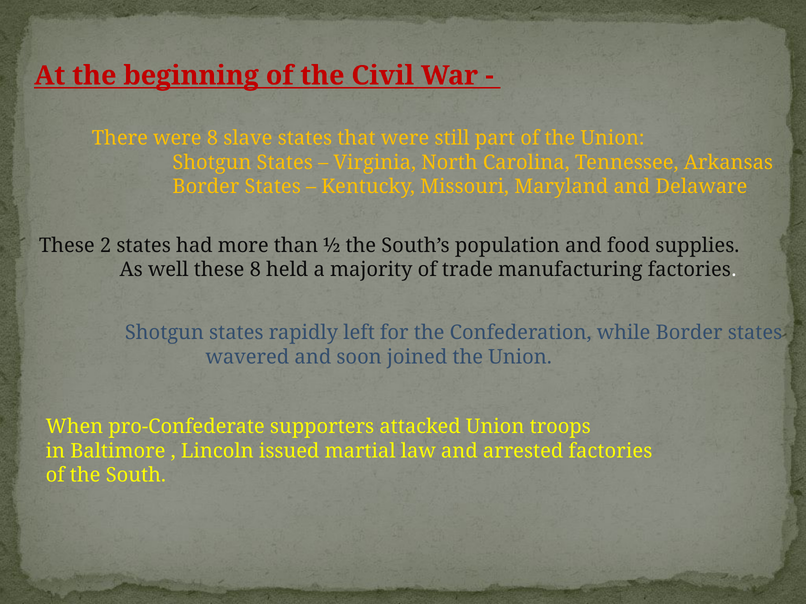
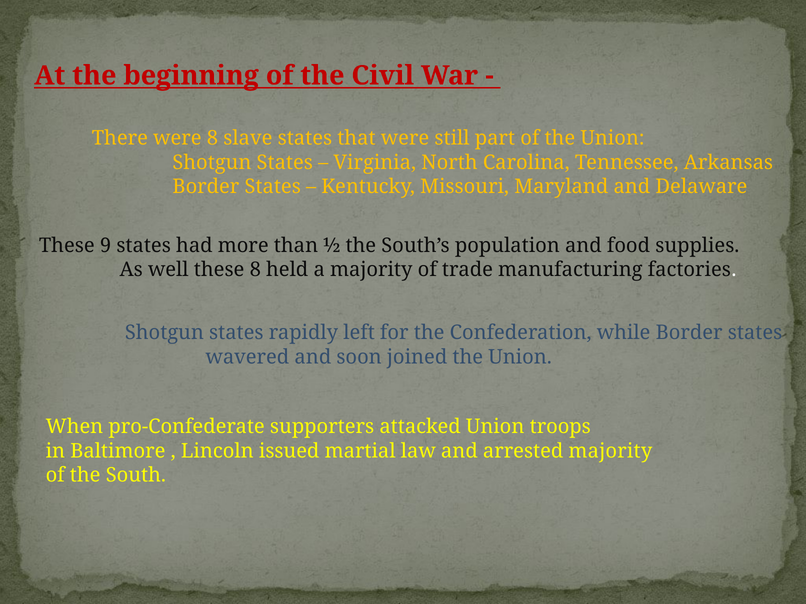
2: 2 -> 9 (106, 246)
arrested factories: factories -> majority (610, 451)
